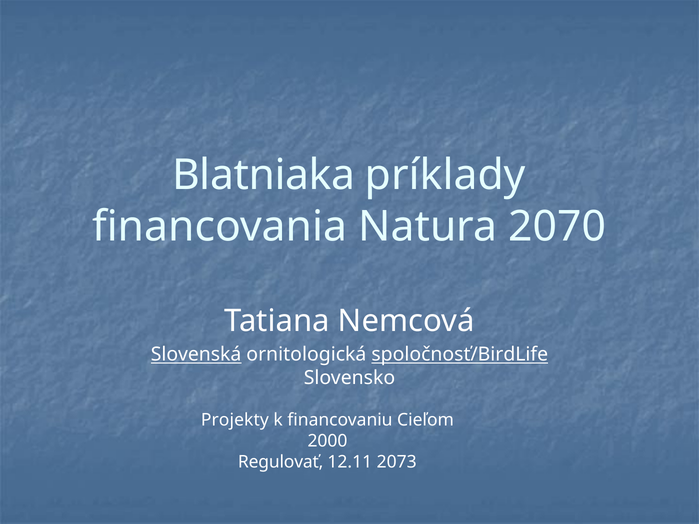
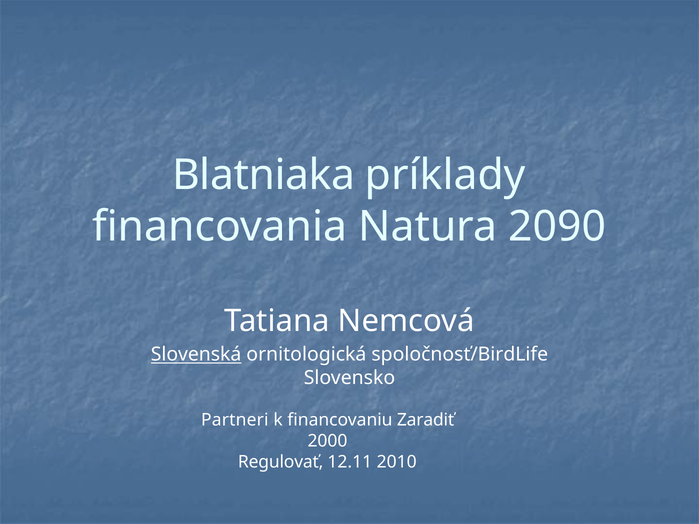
2070: 2070 -> 2090 (557, 227)
spoločnosť/BirdLife underline: present -> none (460, 355)
Projekty: Projekty -> Partneri (235, 420)
Cieľom: Cieľom -> Zaradiť (426, 420)
2073: 2073 -> 2010 (397, 462)
